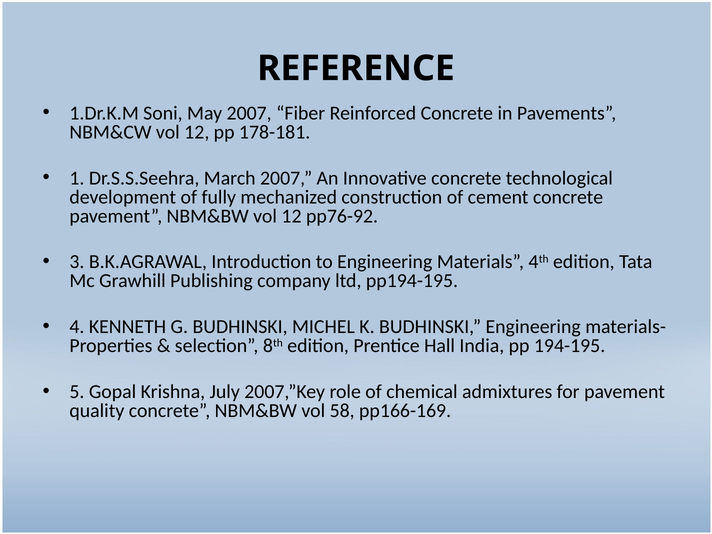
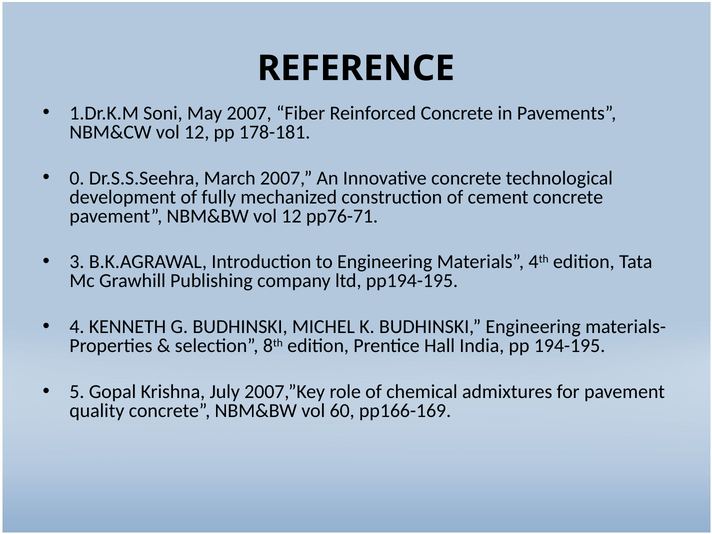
1: 1 -> 0 (77, 178)
pp76-92: pp76-92 -> pp76-71 (342, 216)
58: 58 -> 60 (342, 411)
